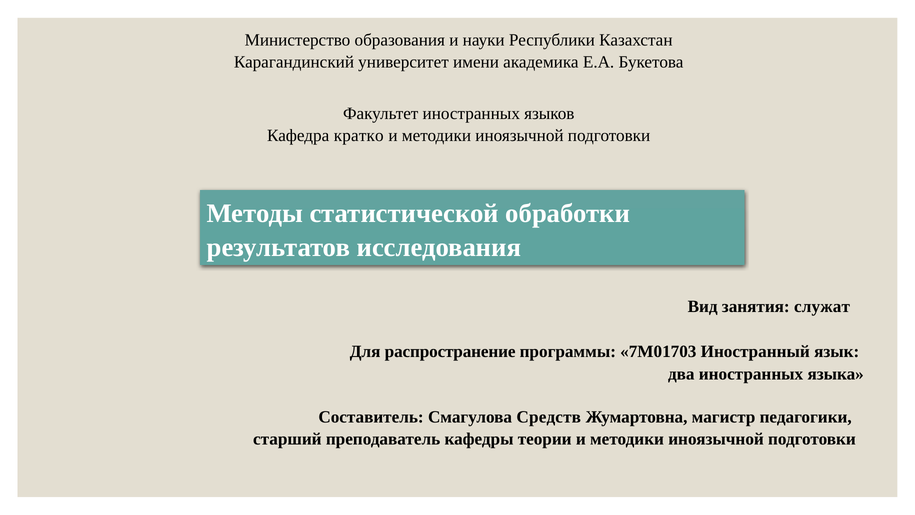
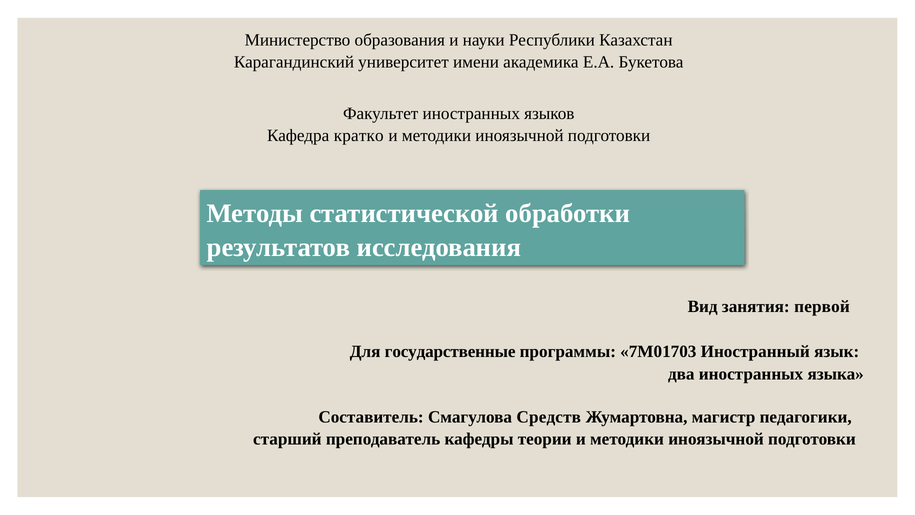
служат: служат -> первой (822, 307)
распространение: распространение -> государственные (450, 352)
